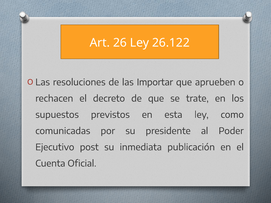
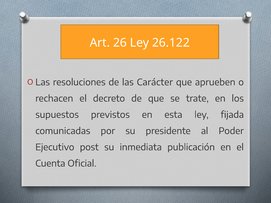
Importar: Importar -> Carácter (155, 82)
como: como -> fijada (232, 115)
